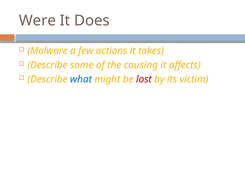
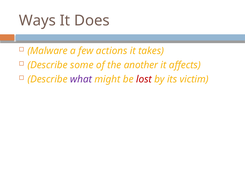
Were: Were -> Ways (37, 20)
causing: causing -> another (141, 65)
what colour: blue -> purple (81, 79)
